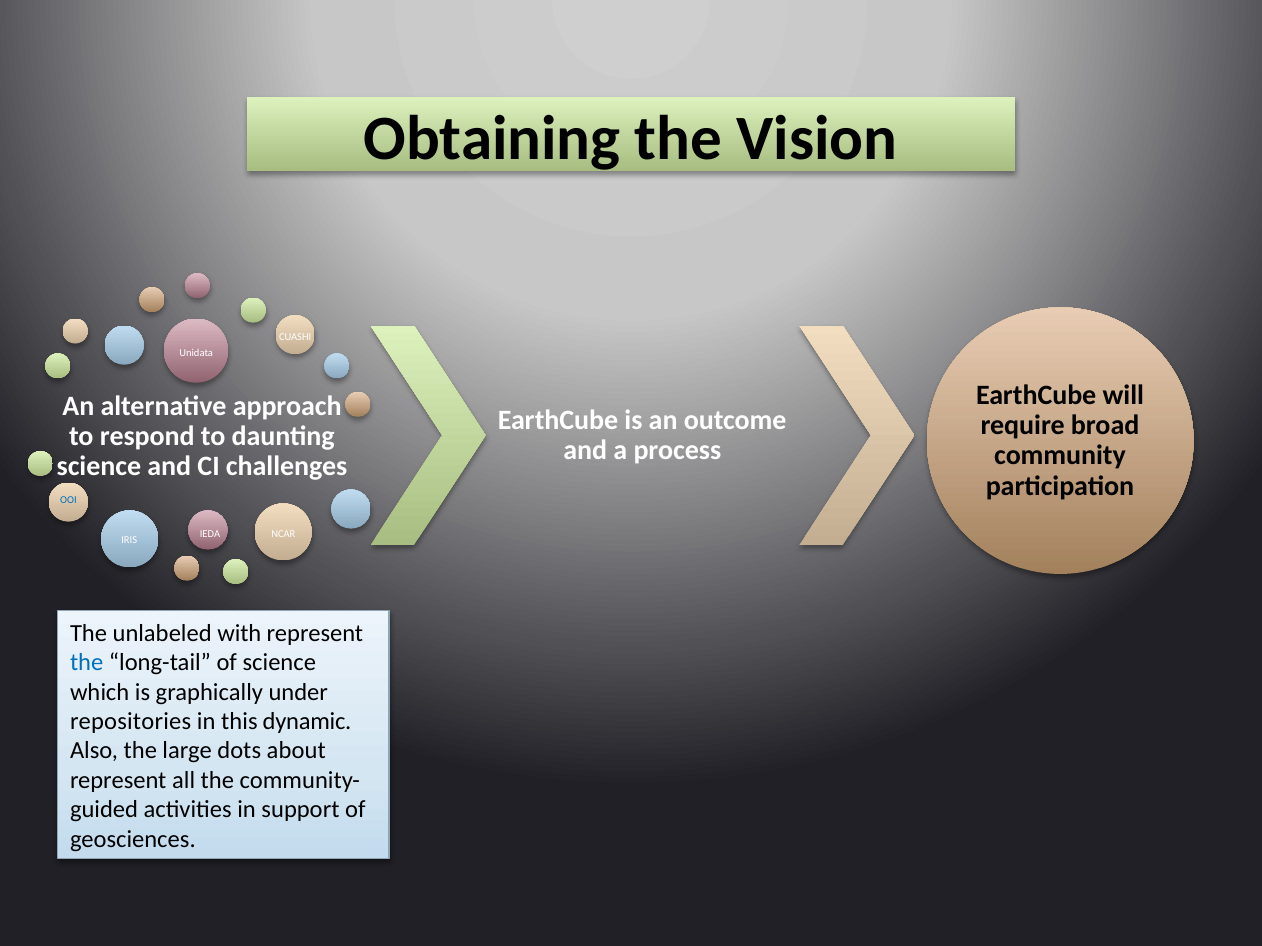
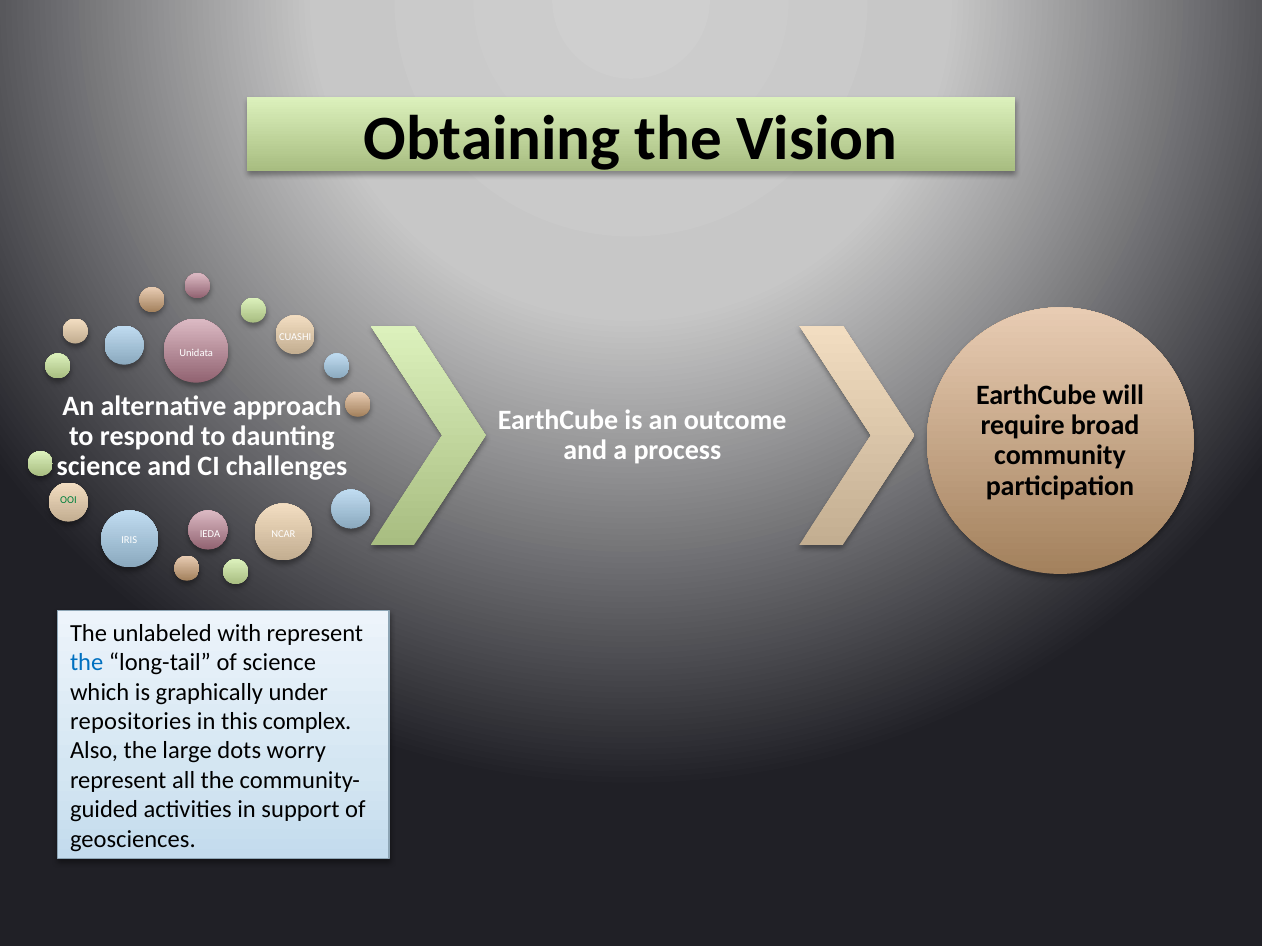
OOI colour: blue -> green (68, 500)
dynamic: dynamic -> complex (307, 722)
about: about -> worry (296, 751)
